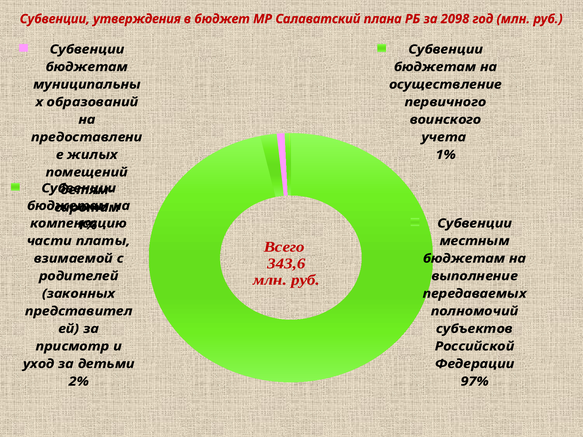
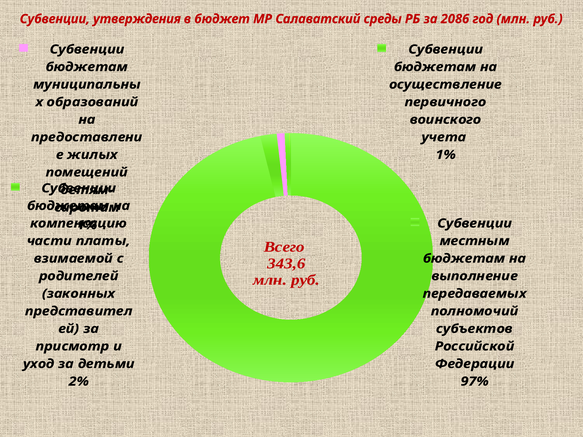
плана: плана -> среды (383, 19)
2098: 2098 -> 2086 (455, 19)
